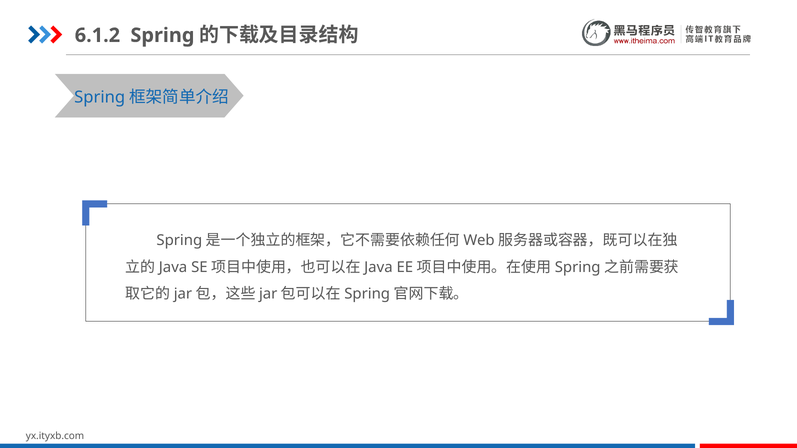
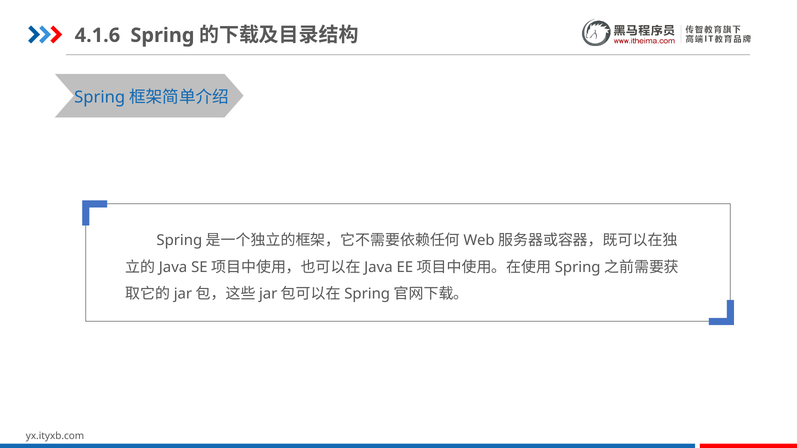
6.1.2: 6.1.2 -> 4.1.6 (97, 35)
